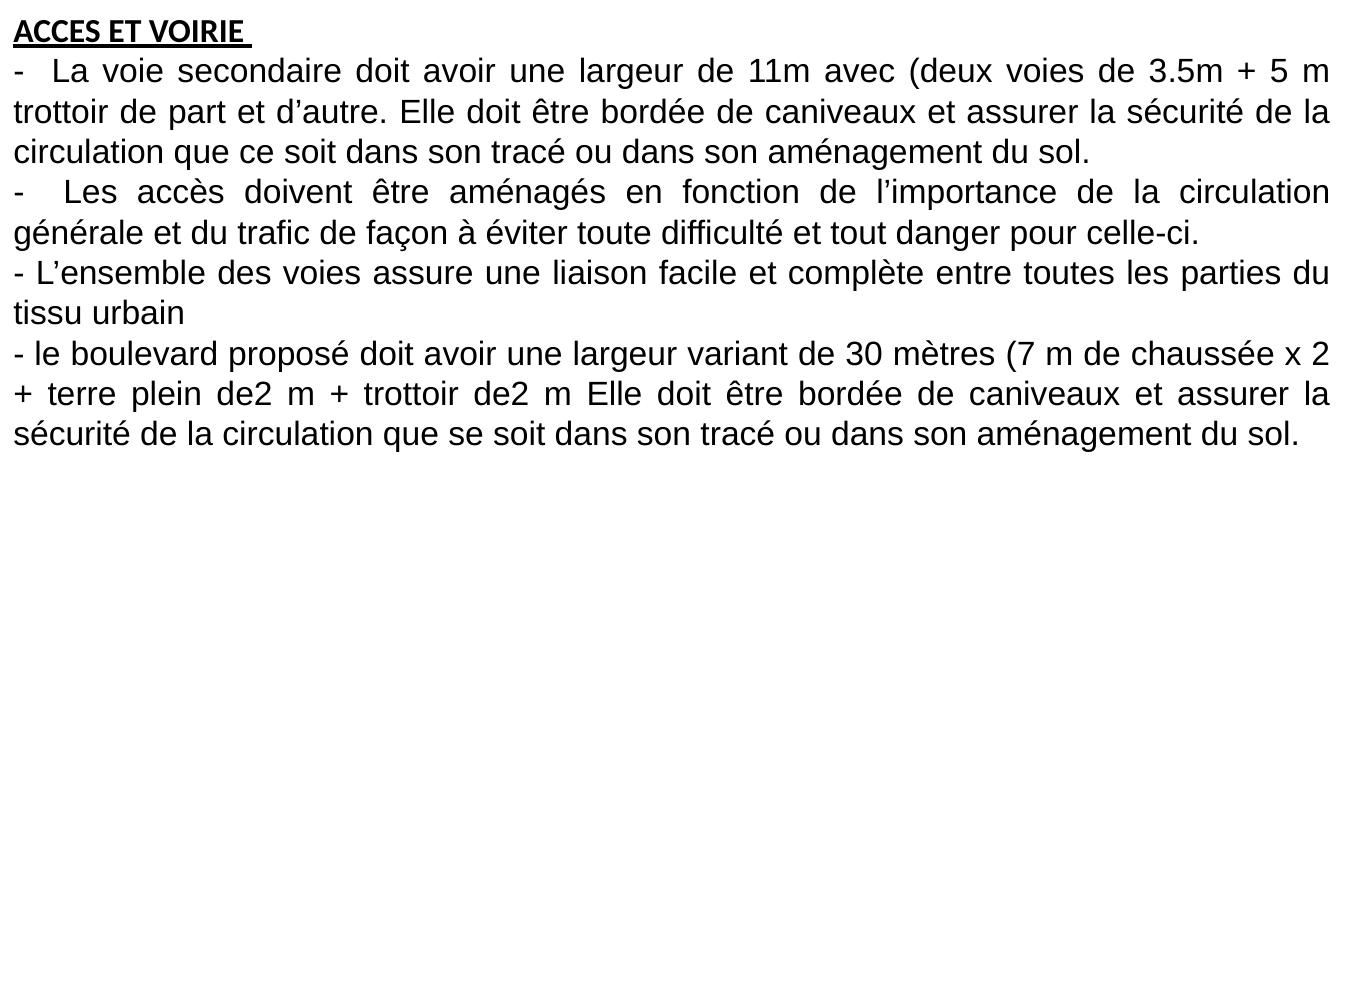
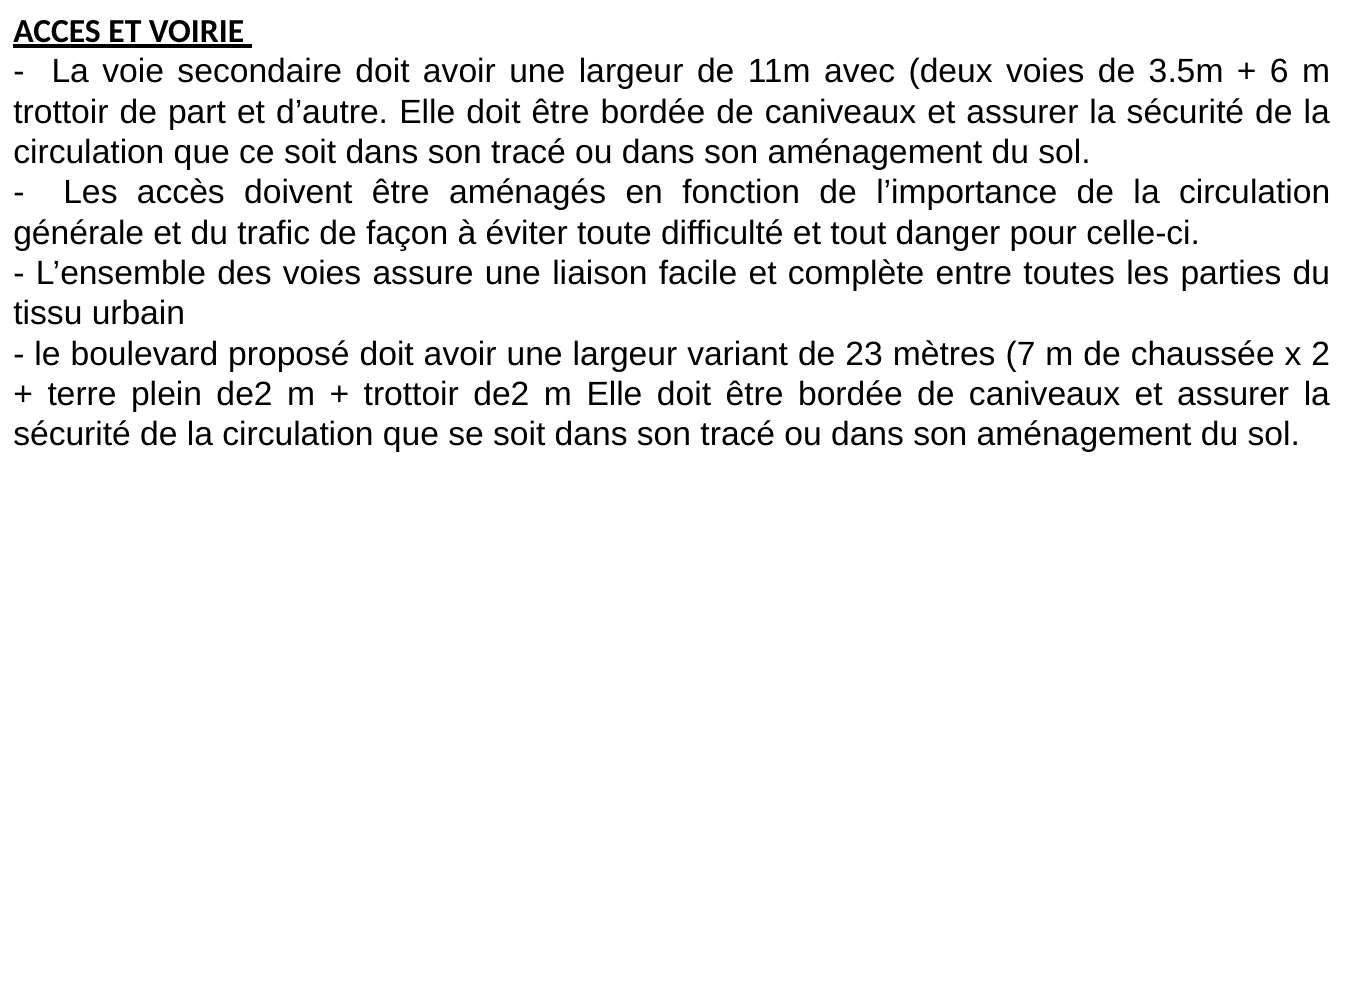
5: 5 -> 6 (1279, 72)
30: 30 -> 23 (864, 354)
